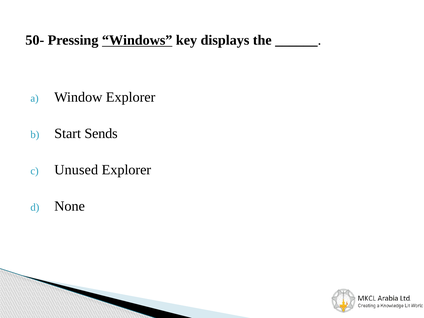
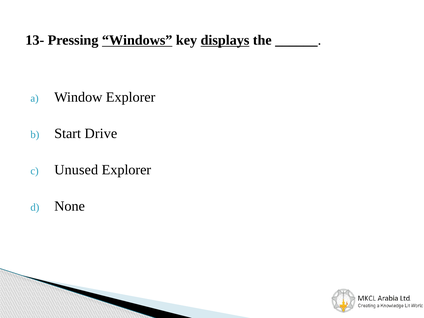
50-: 50- -> 13- (35, 40)
displays underline: none -> present (225, 40)
Sends: Sends -> Drive (101, 133)
